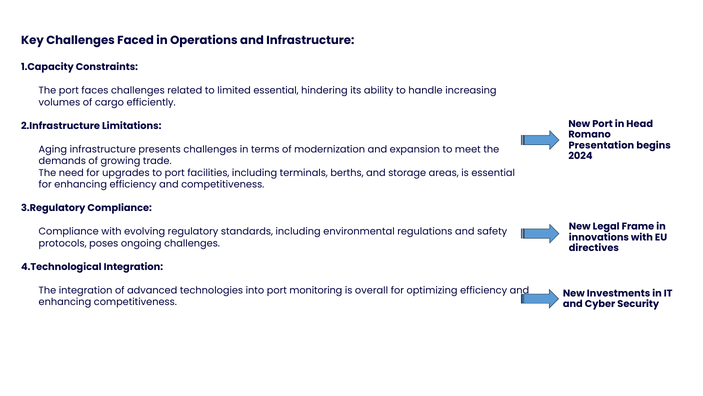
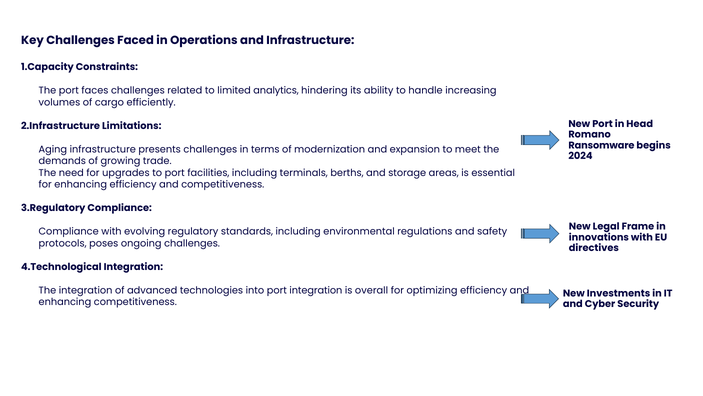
limited essential: essential -> analytics (276, 91)
Presentation: Presentation -> Ransomware (601, 145)
port monitoring: monitoring -> integration (316, 290)
